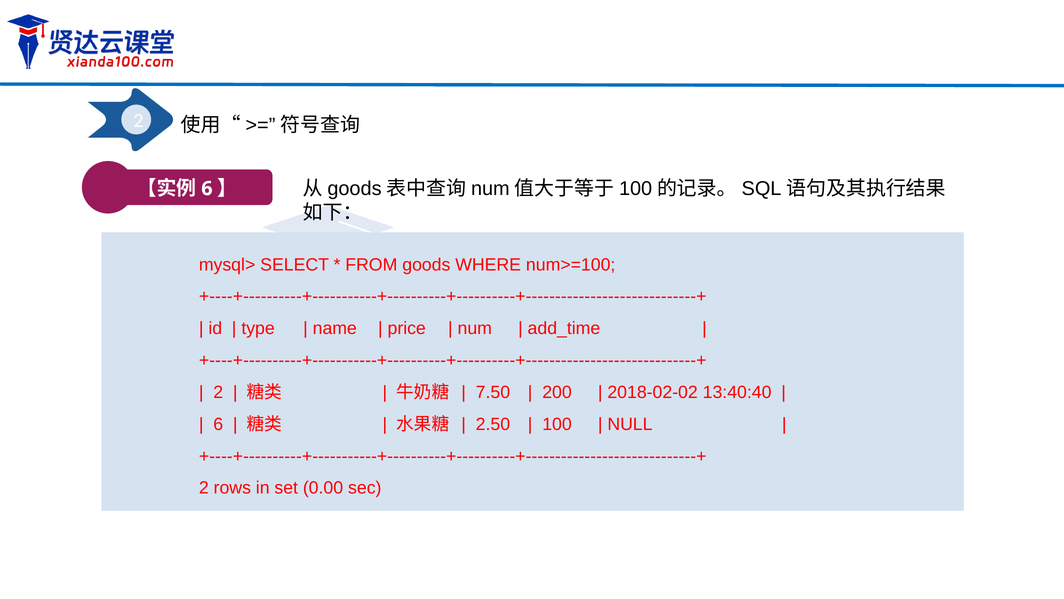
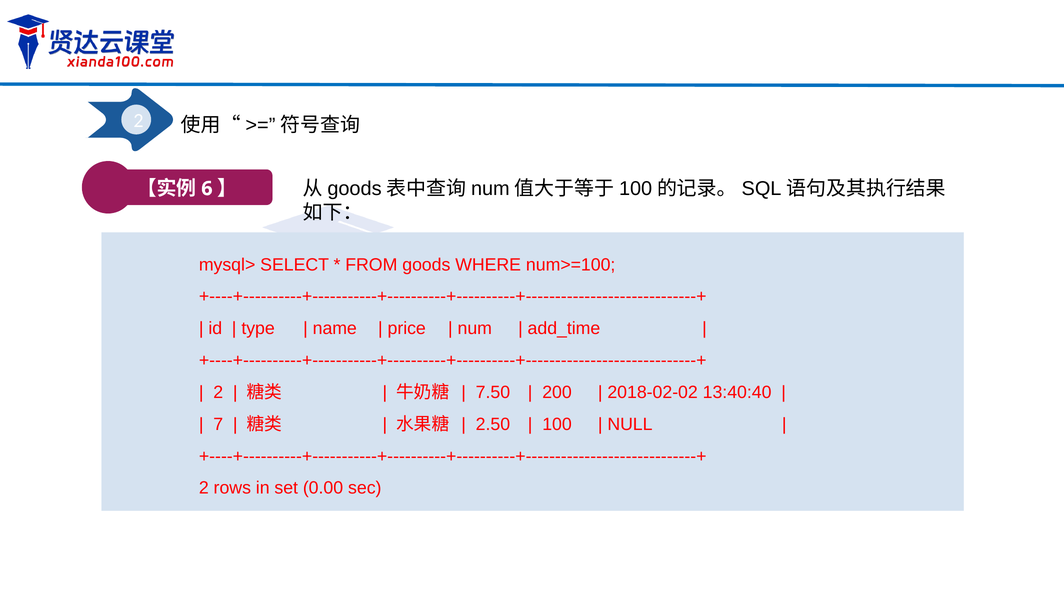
6: 6 -> 7 (218, 424)
